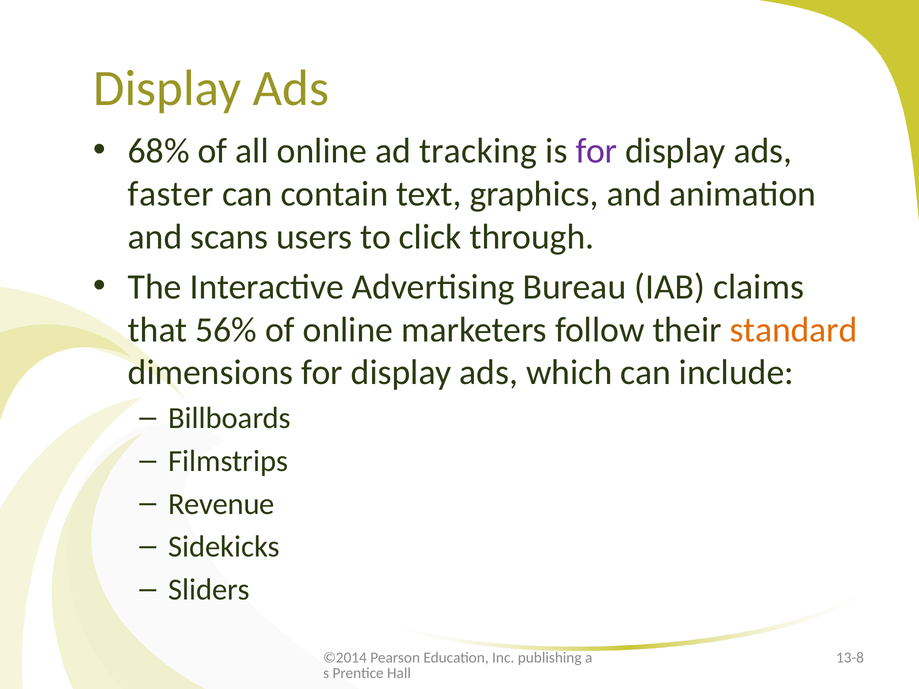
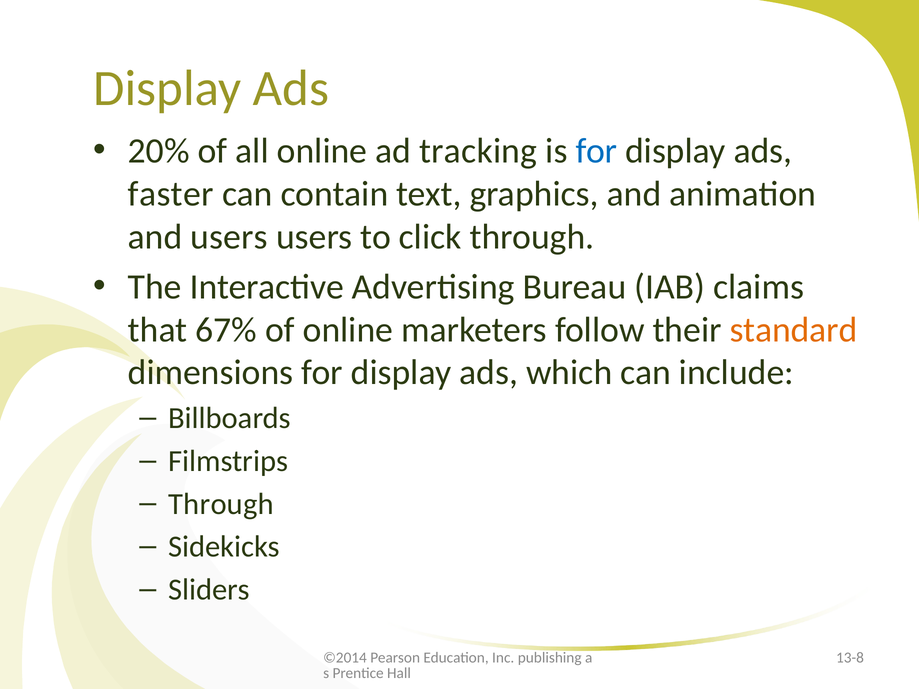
68%: 68% -> 20% (159, 151)
for colour: purple -> blue (596, 151)
and scans: scans -> users (229, 237)
56%: 56% -> 67% (226, 330)
Revenue: Revenue -> Through (221, 504)
